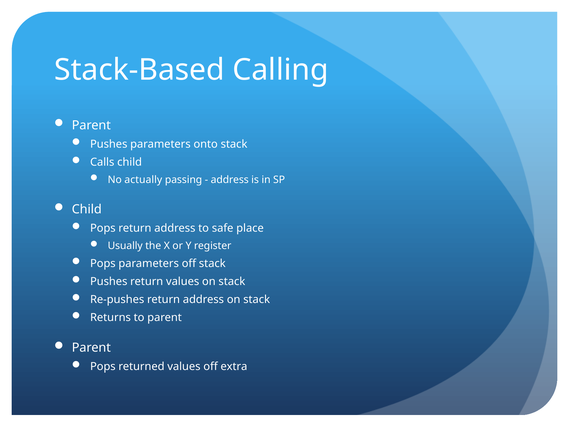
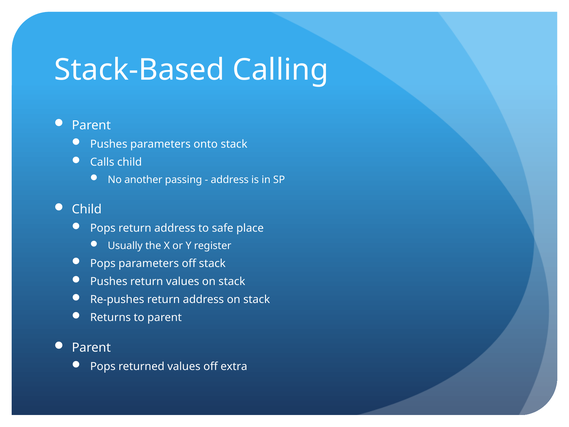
actually: actually -> another (143, 180)
